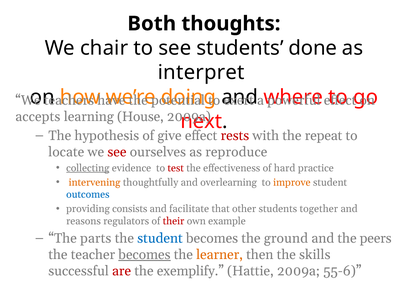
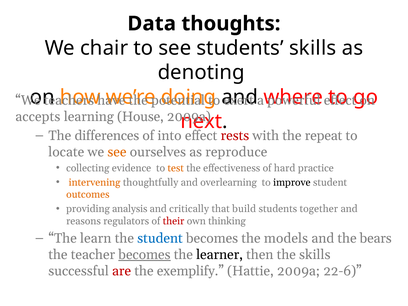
Both: Both -> Data (152, 24)
students done: done -> skills (313, 48)
interpret: interpret -> denoting (201, 73)
hypothesis: hypothesis -> differences (107, 136)
give: give -> into (170, 136)
see colour: red -> orange (117, 152)
collecting underline: present -> none (88, 168)
test colour: red -> orange (176, 168)
improve colour: orange -> black (292, 182)
outcomes colour: blue -> orange (88, 195)
consists: consists -> analysis (130, 209)
facilitate: facilitate -> critically (189, 209)
other: other -> build (244, 209)
example: example -> thinking (227, 221)
parts: parts -> learn (96, 238)
ground: ground -> models (286, 238)
peers: peers -> bears (376, 238)
learner colour: orange -> black (220, 255)
55-6: 55-6 -> 22-6 (342, 271)
